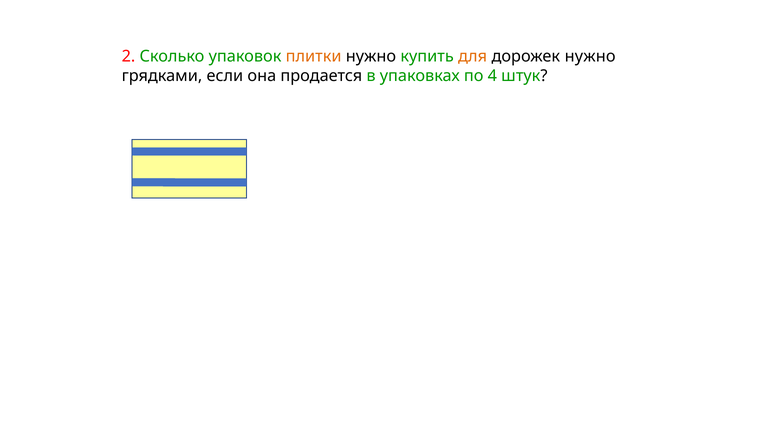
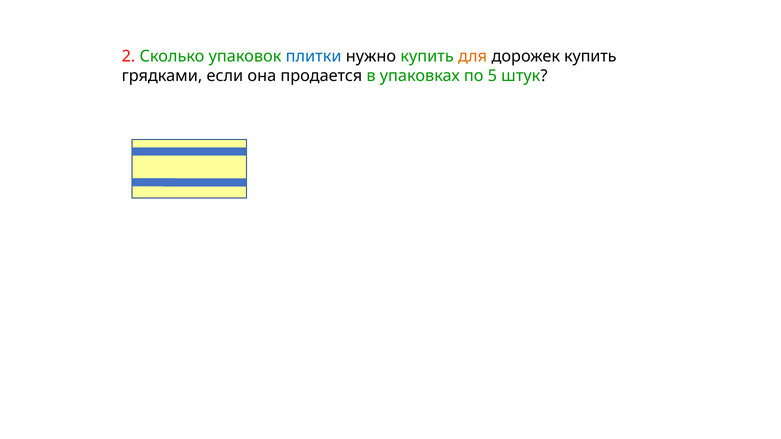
плитки colour: orange -> blue (314, 56)
дорожек нужно: нужно -> купить (590, 56)
4: 4 -> 5 (492, 76)
